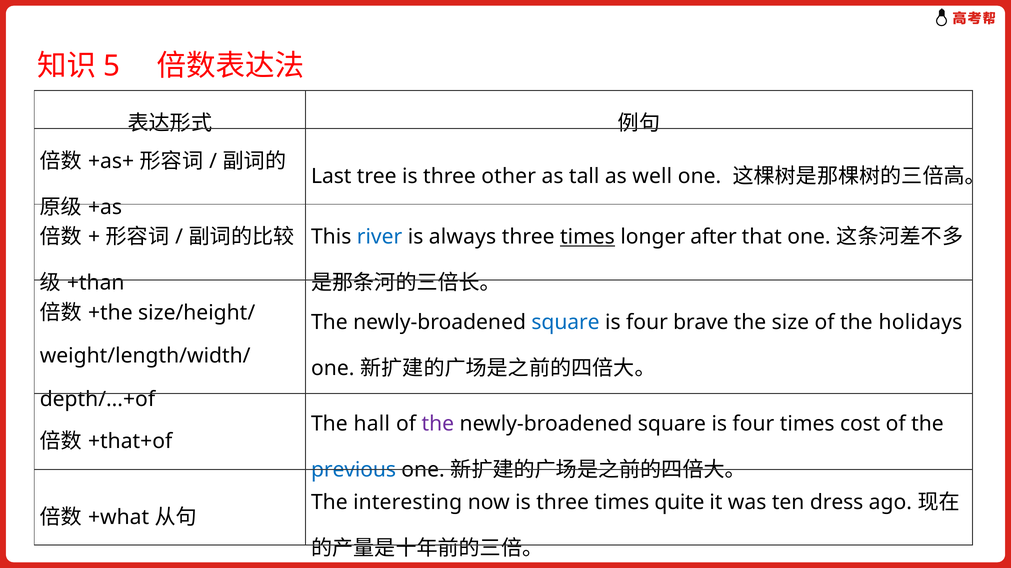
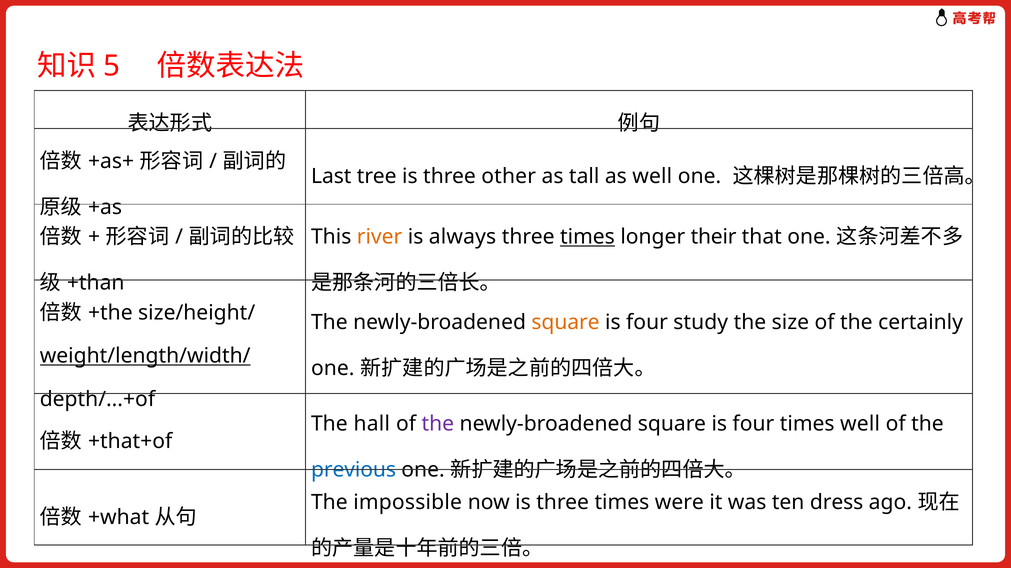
river colour: blue -> orange (380, 237)
after: after -> their (714, 237)
square colour: blue -> orange (566, 323)
brave: brave -> study (701, 323)
holidays: holidays -> certainly (921, 323)
weight/length/width/ underline: none -> present (145, 356)
times cost: cost -> well (860, 424)
interesting: interesting -> impossible (408, 503)
quite: quite -> were (679, 503)
